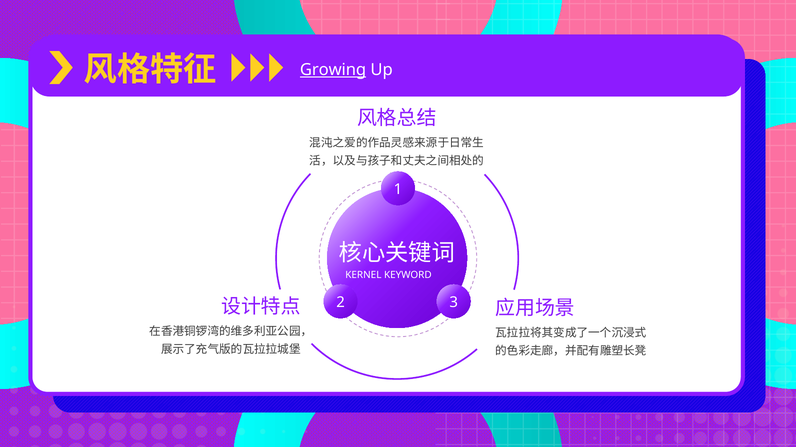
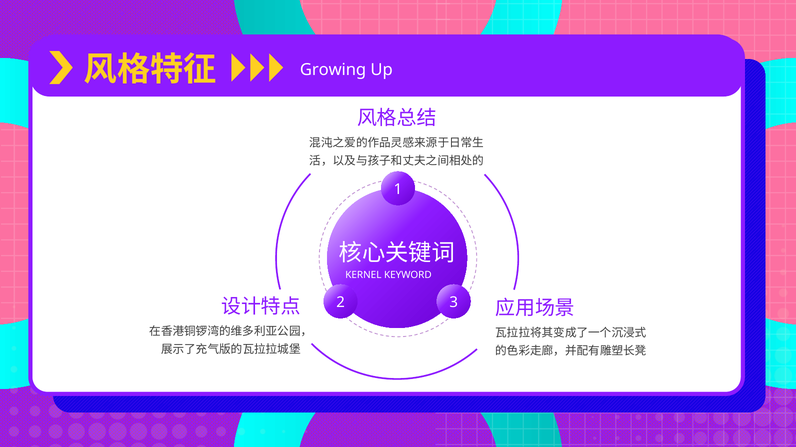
Growing underline: present -> none (333, 70)
